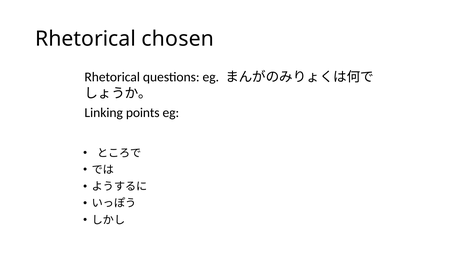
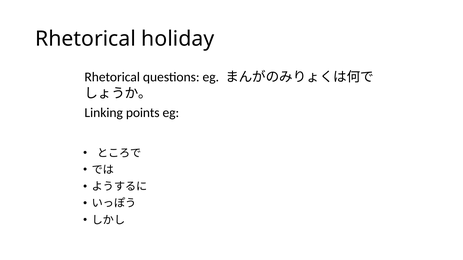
chosen: chosen -> holiday (178, 39)
